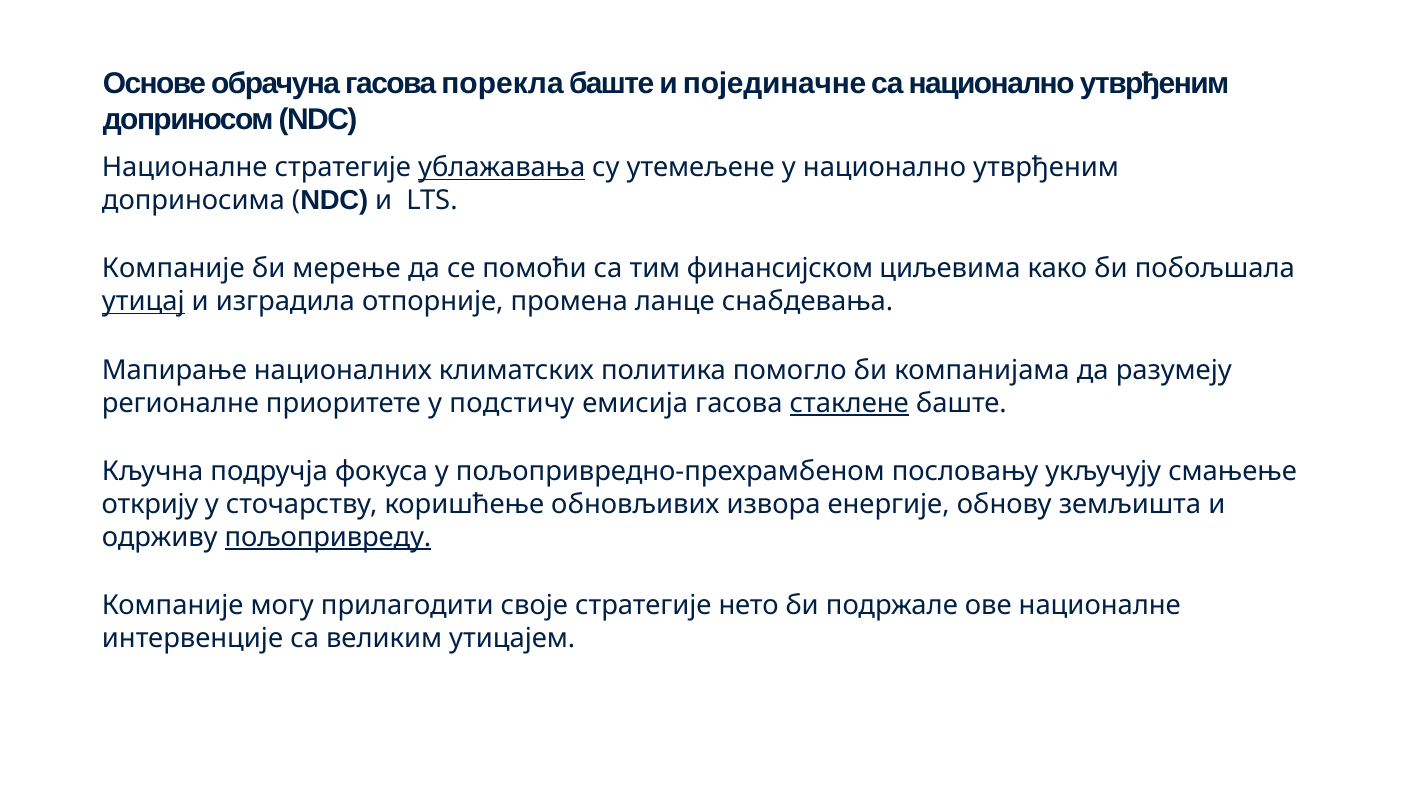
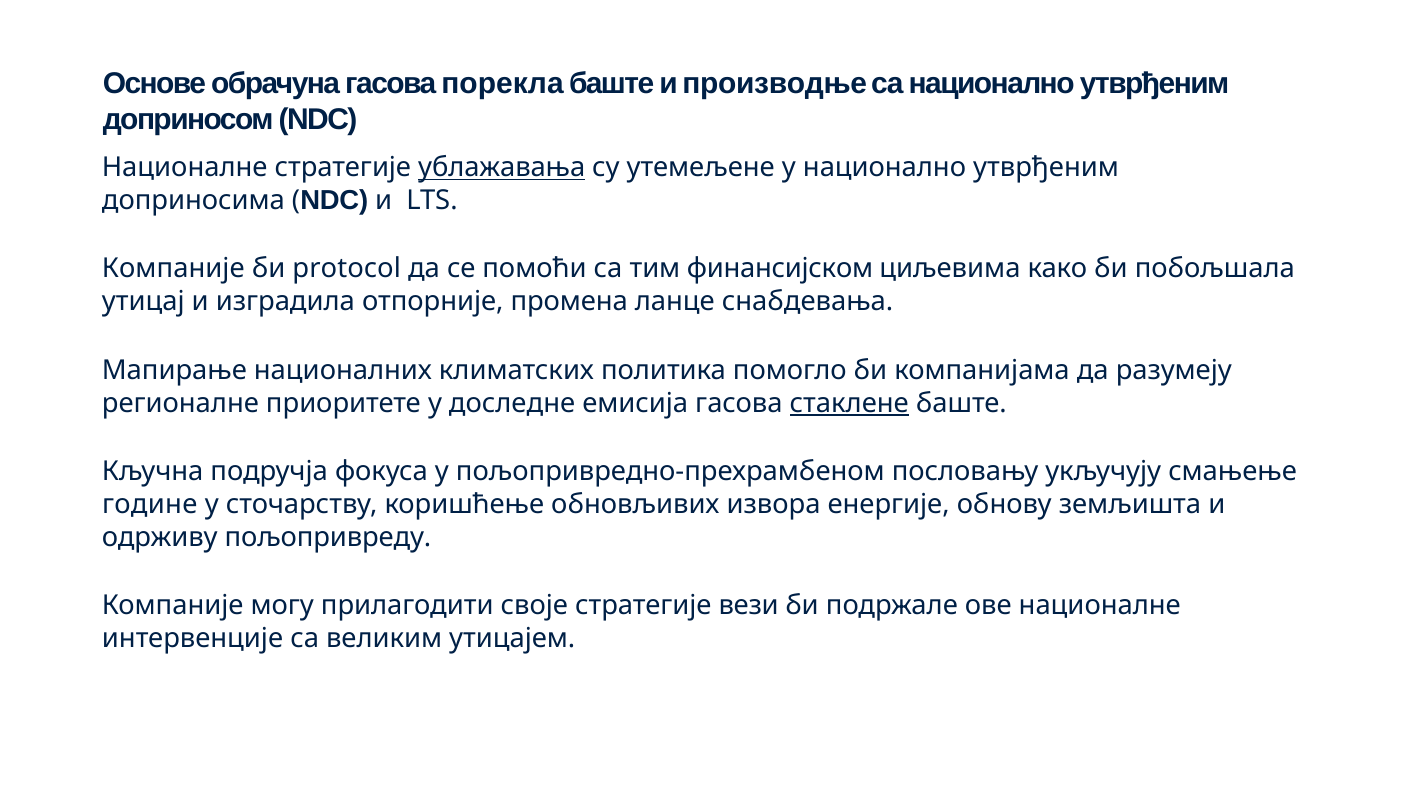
појединачне: појединачне -> производње (775, 84)
мерење: мерење -> protocol (347, 269)
утицај underline: present -> none (143, 302)
подстичу: подстичу -> доследне (512, 403)
открију: открију -> године (150, 504)
пољопривреду underline: present -> none (328, 537)
нето: нето -> вези (749, 605)
